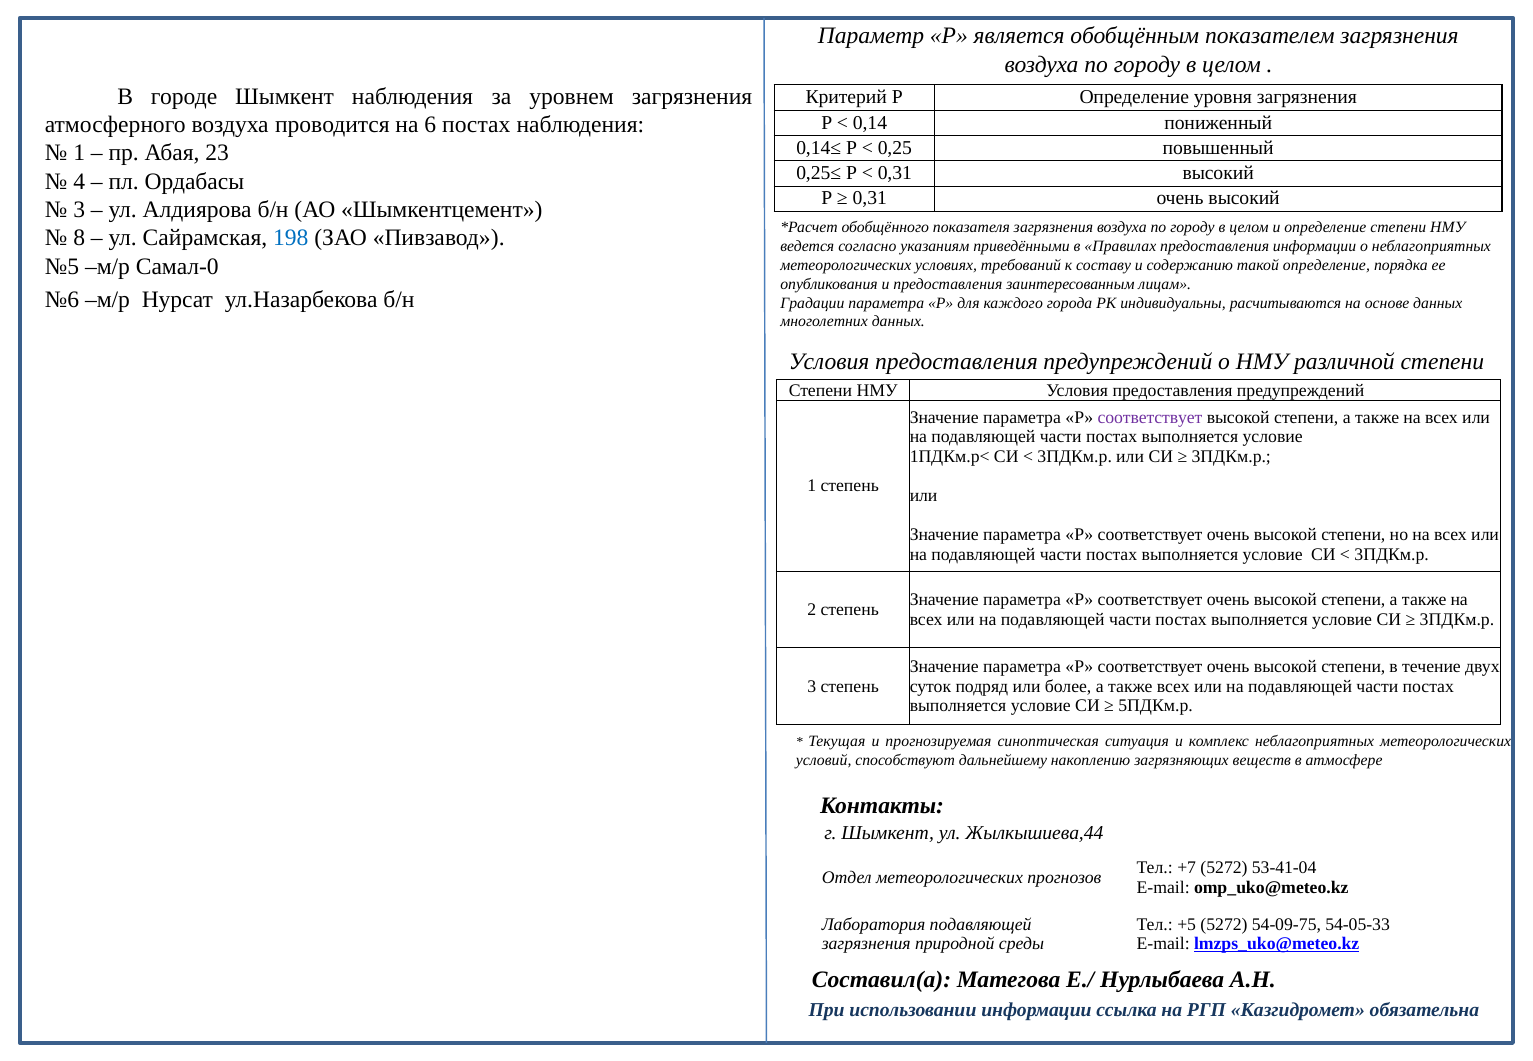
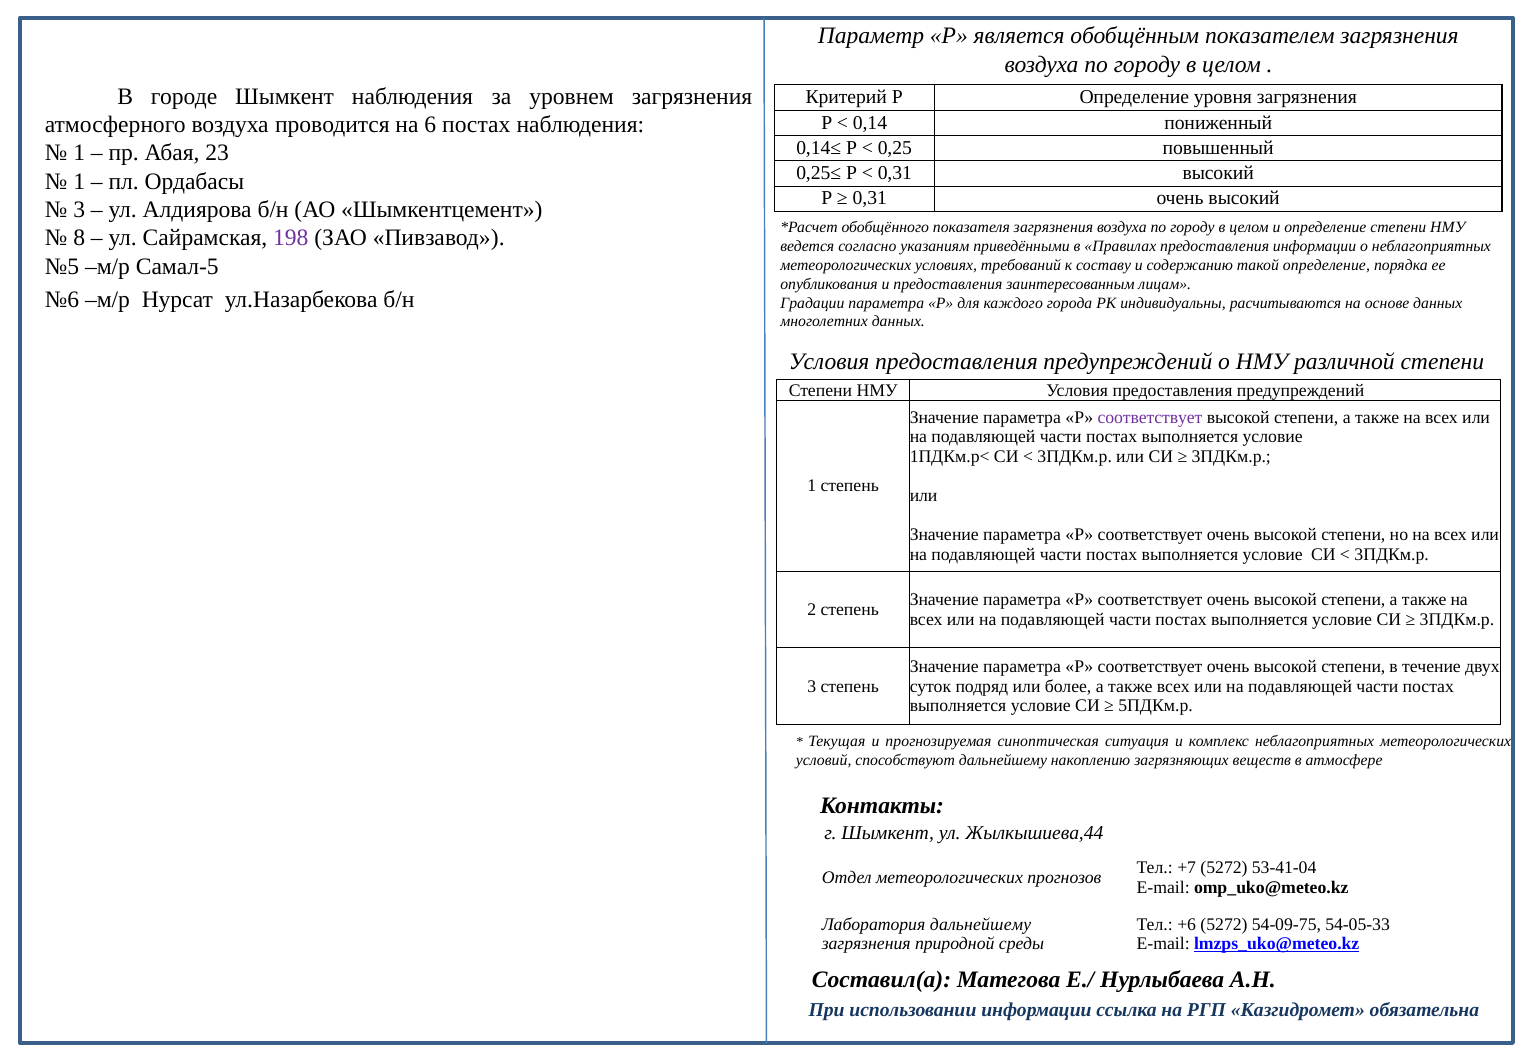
4: 4 -> 1 (79, 181)
198 colour: blue -> purple (291, 238)
Самал-0: Самал-0 -> Самал-5 (177, 266)
Лаборатория подавляющей: подавляющей -> дальнейшему (981, 925)
+5: +5 -> +6 (1187, 925)
